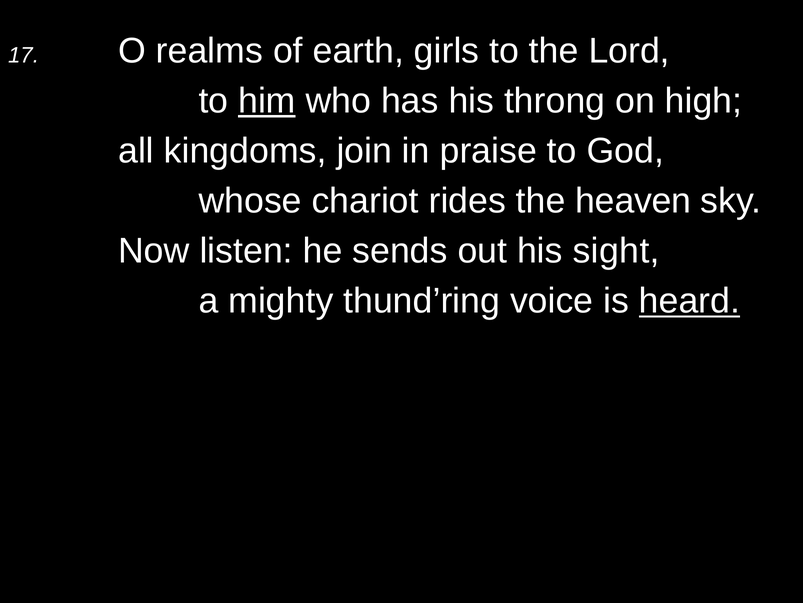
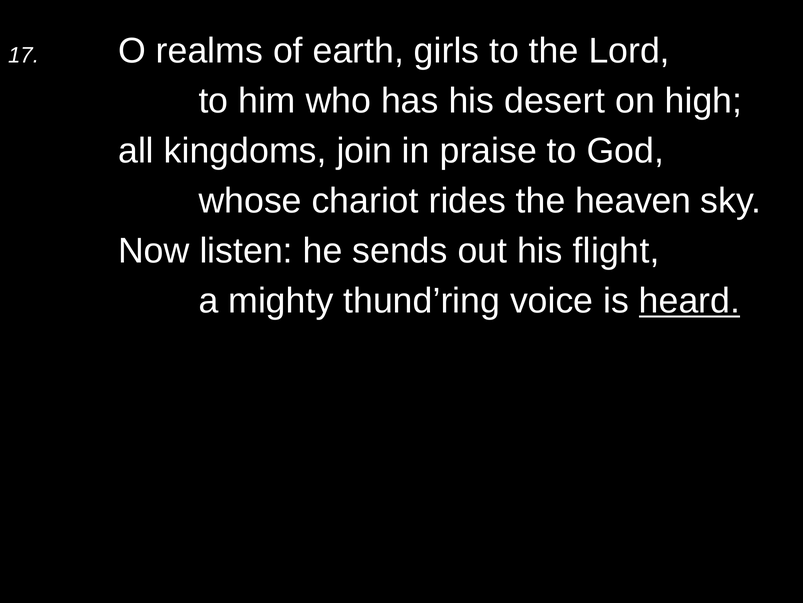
him underline: present -> none (267, 101)
throng: throng -> desert (554, 101)
sight: sight -> flight (616, 251)
